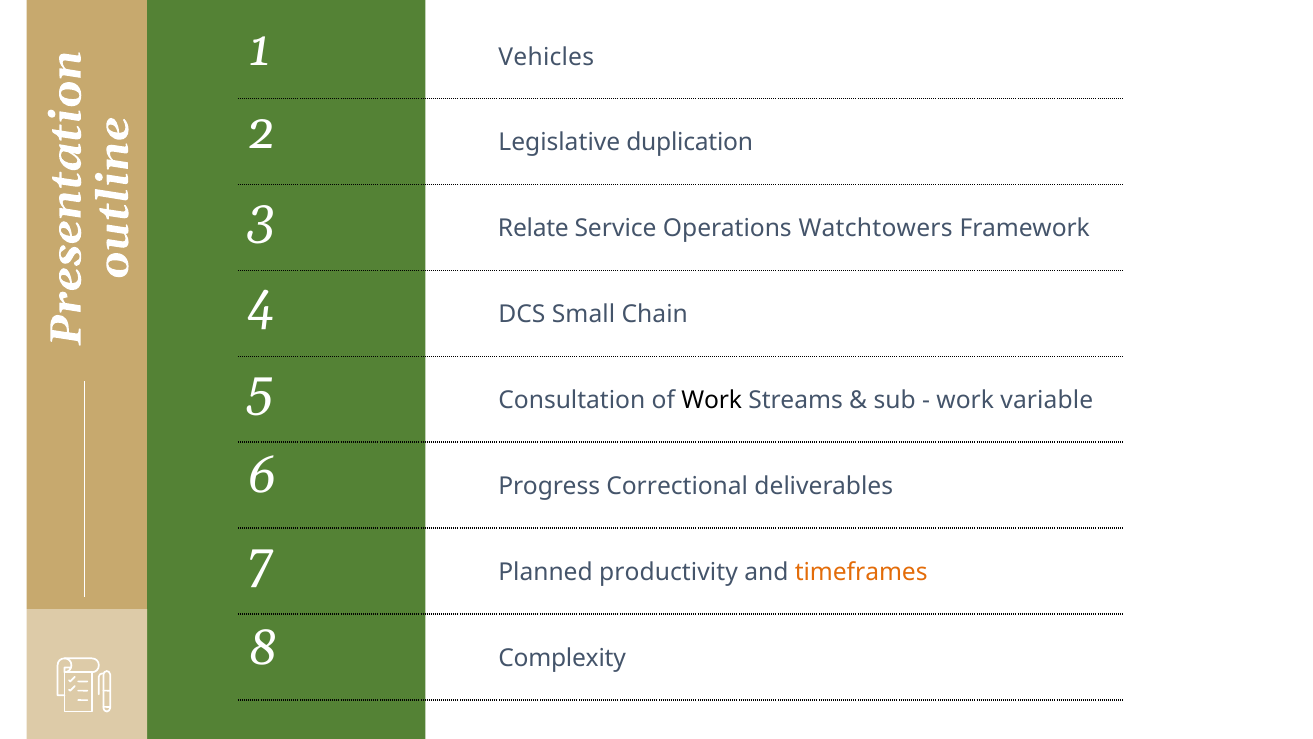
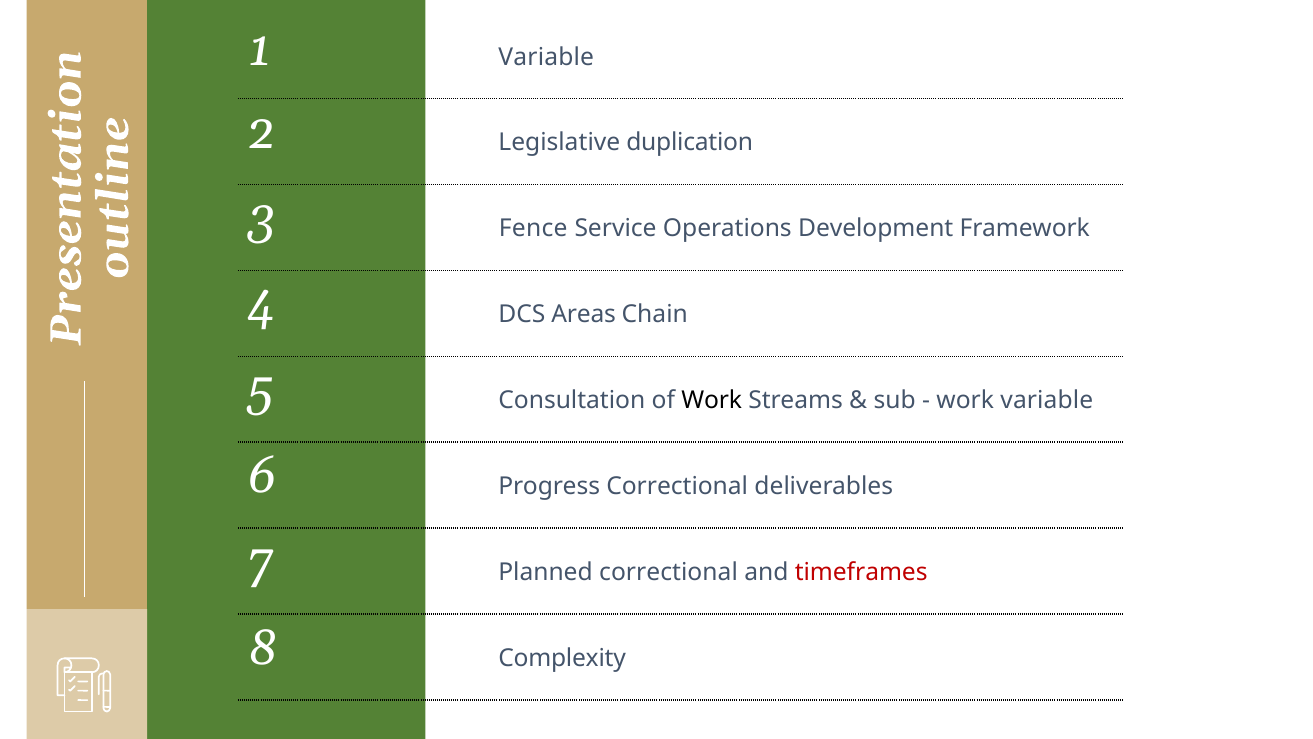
1 Vehicles: Vehicles -> Variable (546, 58)
Relate: Relate -> Fence (533, 228)
Watchtowers: Watchtowers -> Development (876, 228)
Small: Small -> Areas (584, 314)
Planned productivity: productivity -> correctional (669, 572)
timeframes colour: orange -> red (861, 572)
